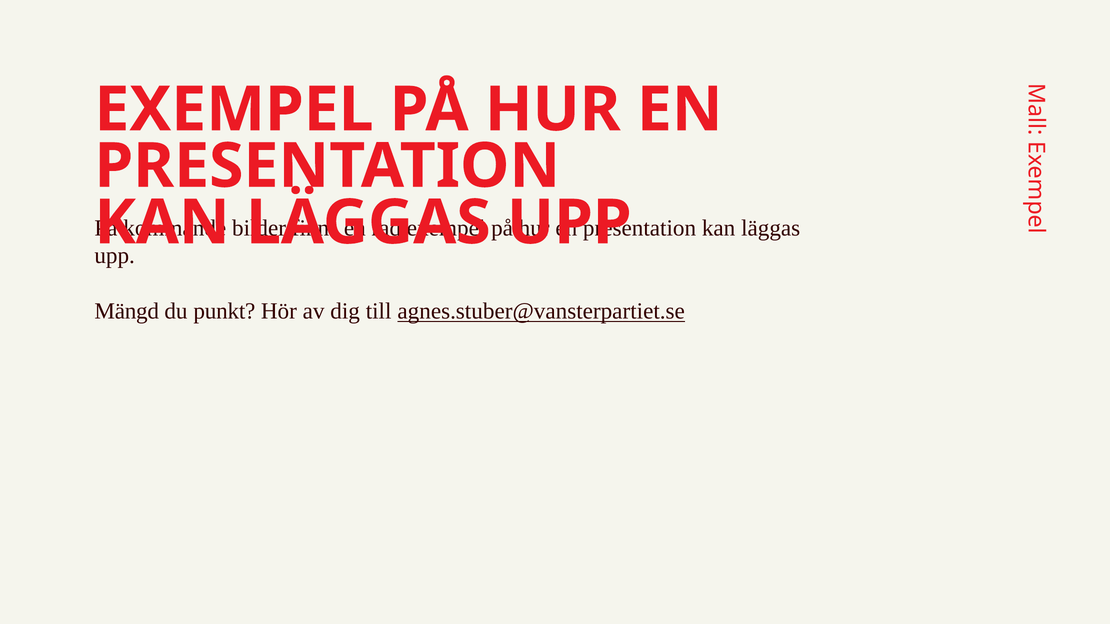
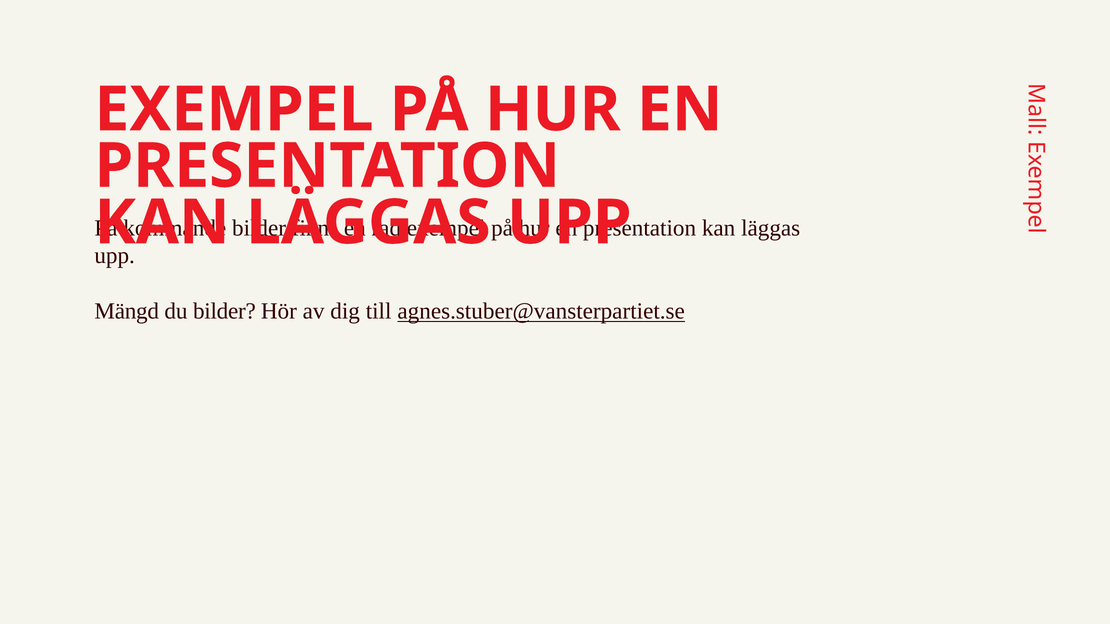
du punkt: punkt -> bilder (224, 311)
